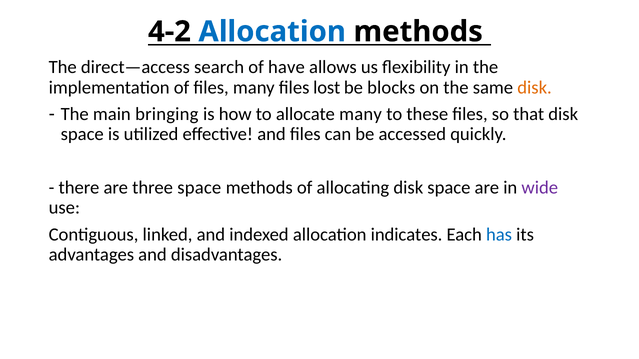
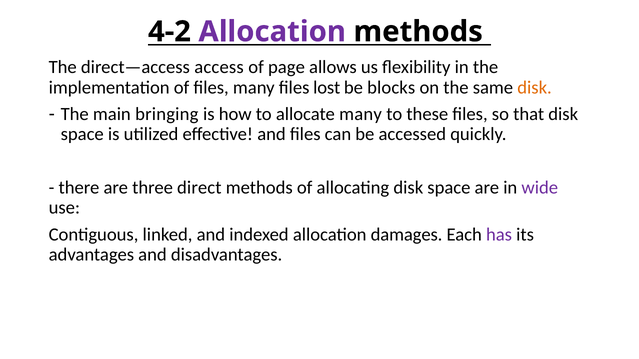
Allocation colour: blue -> purple (272, 32)
search: search -> access (219, 67)
have: have -> page (286, 67)
three space: space -> direct (199, 188)
indicates: indicates -> damages (407, 235)
has colour: blue -> purple (499, 235)
